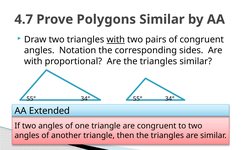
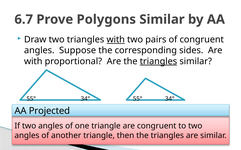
4.7: 4.7 -> 6.7 (24, 19)
Notation: Notation -> Suppose (78, 51)
triangles underline: none -> present (158, 61)
Extended: Extended -> Projected (49, 111)
